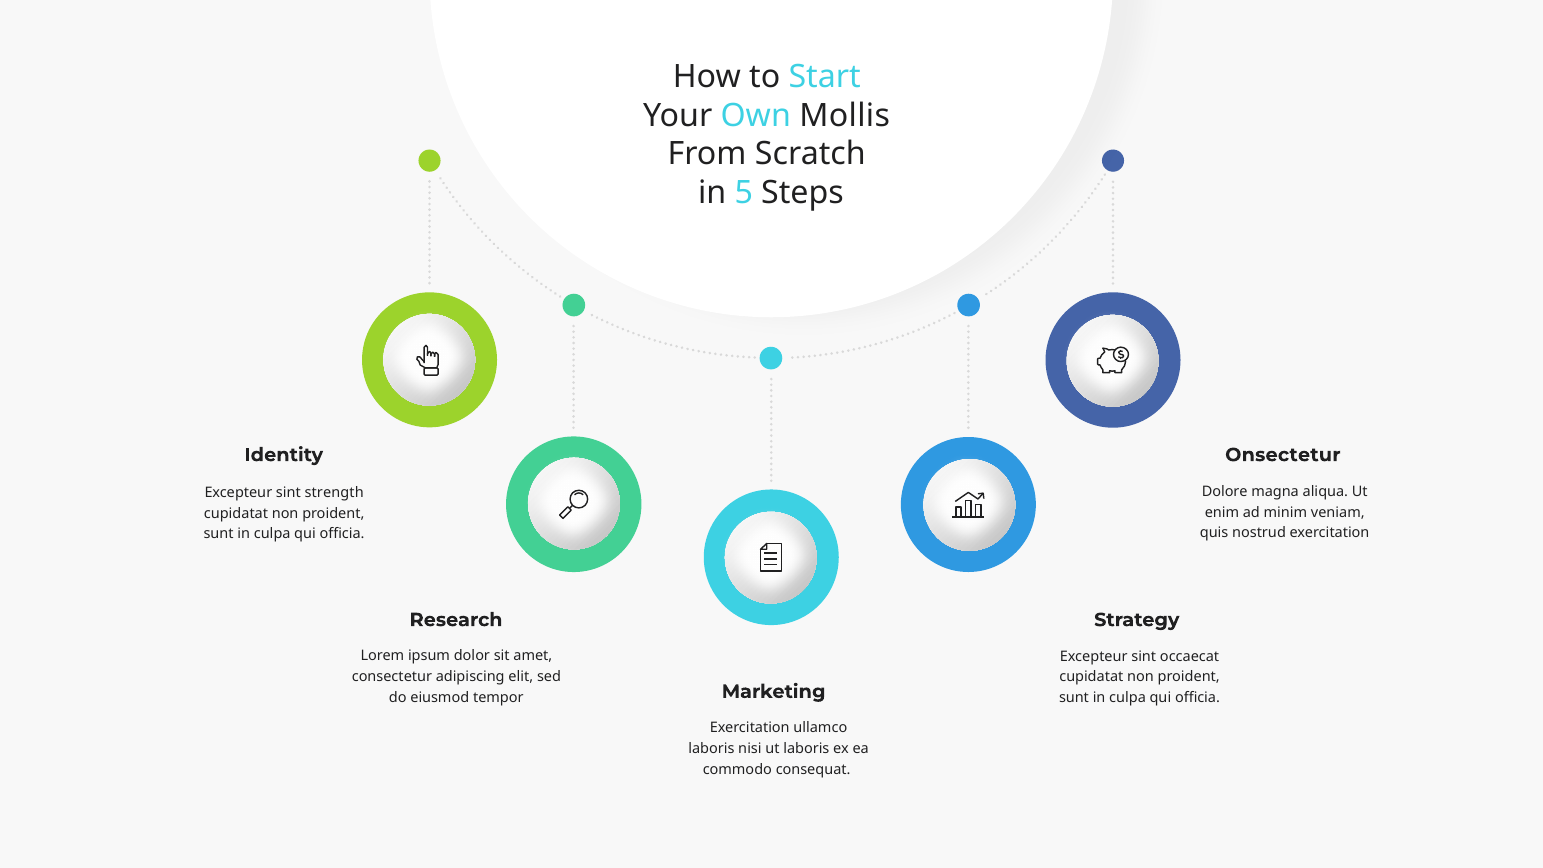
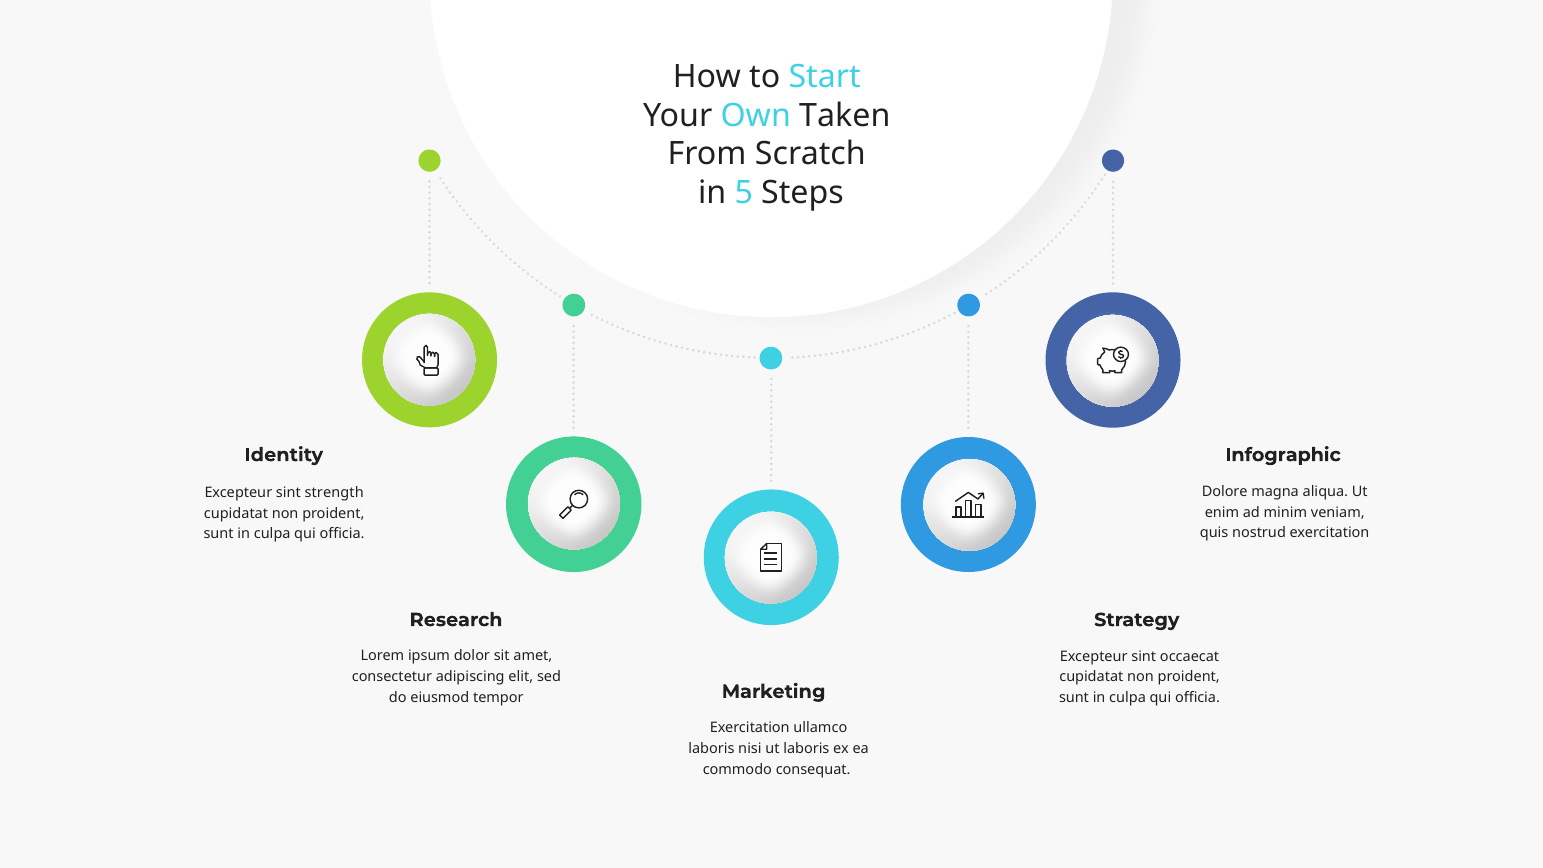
Mollis: Mollis -> Taken (845, 116)
Onsectetur: Onsectetur -> Infographic (1283, 455)
